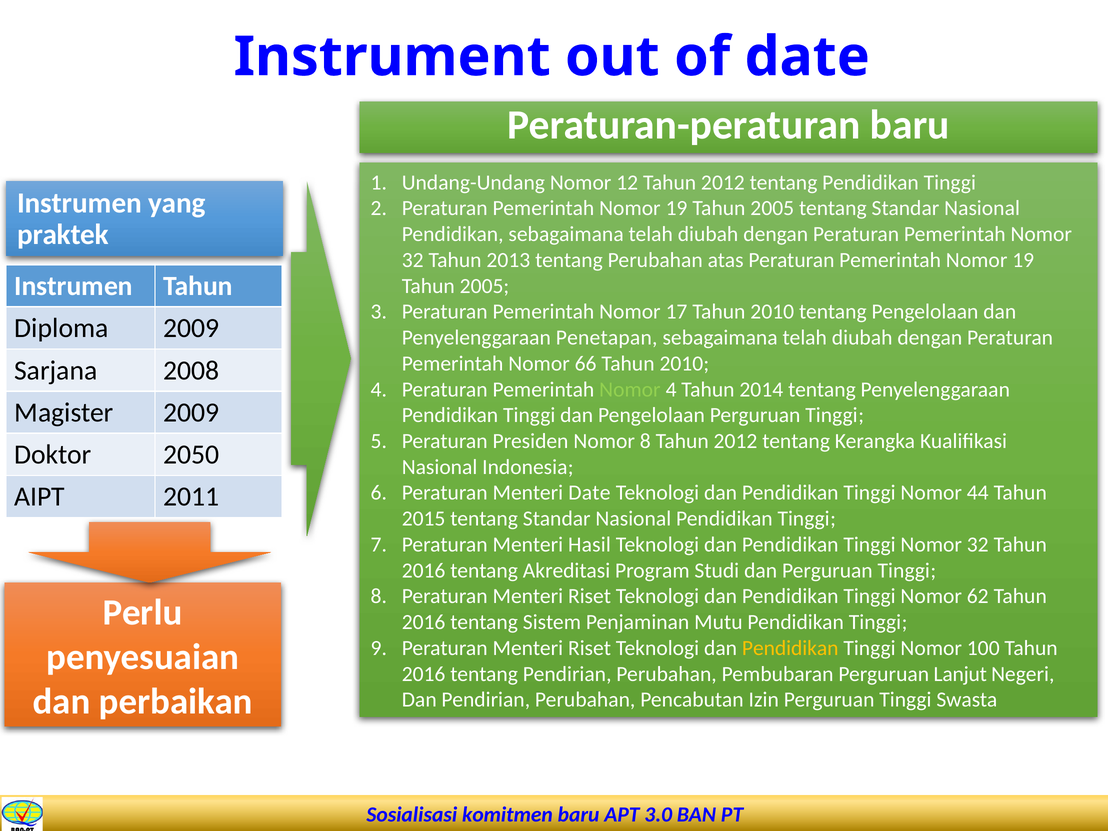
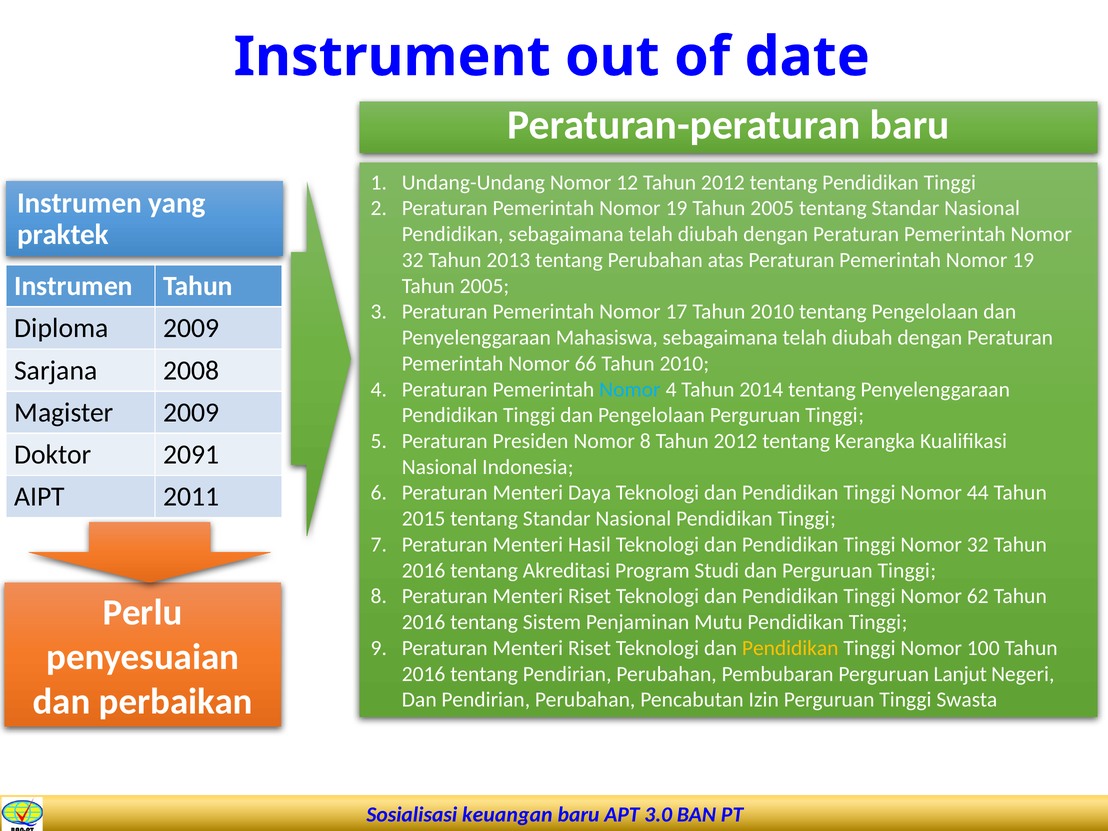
Penetapan: Penetapan -> Mahasiswa (607, 338)
Nomor colour: light green -> light blue (630, 389)
2050: 2050 -> 2091 (191, 455)
Menteri Date: Date -> Daya (590, 493)
komitmen: komitmen -> keuangan (507, 815)
